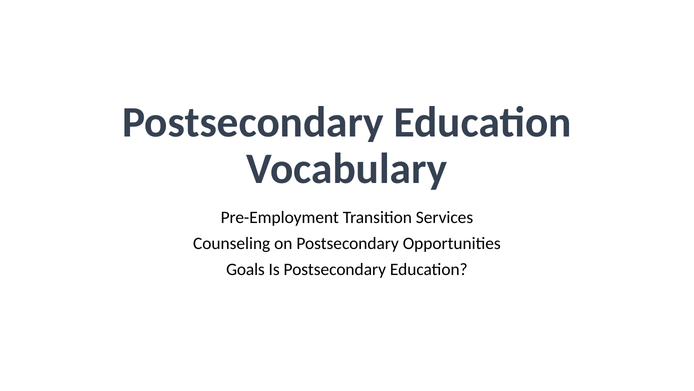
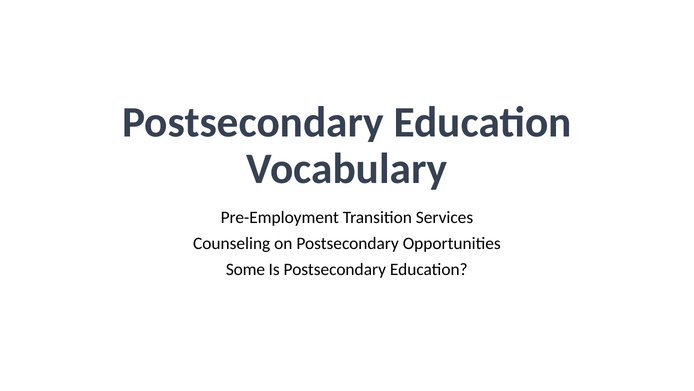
Goals: Goals -> Some (245, 269)
